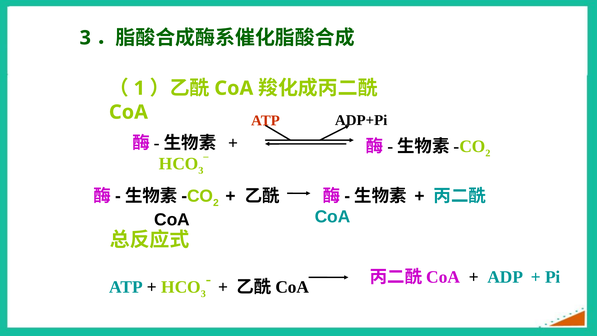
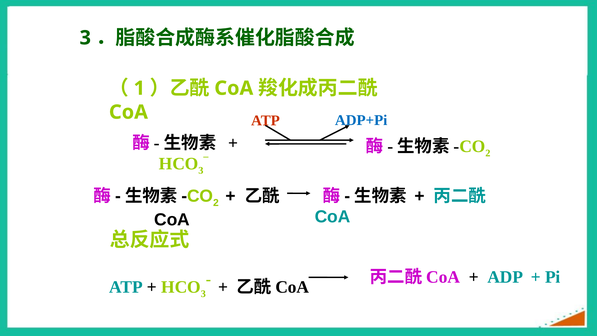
ADP+Pi colour: black -> blue (361, 120)
